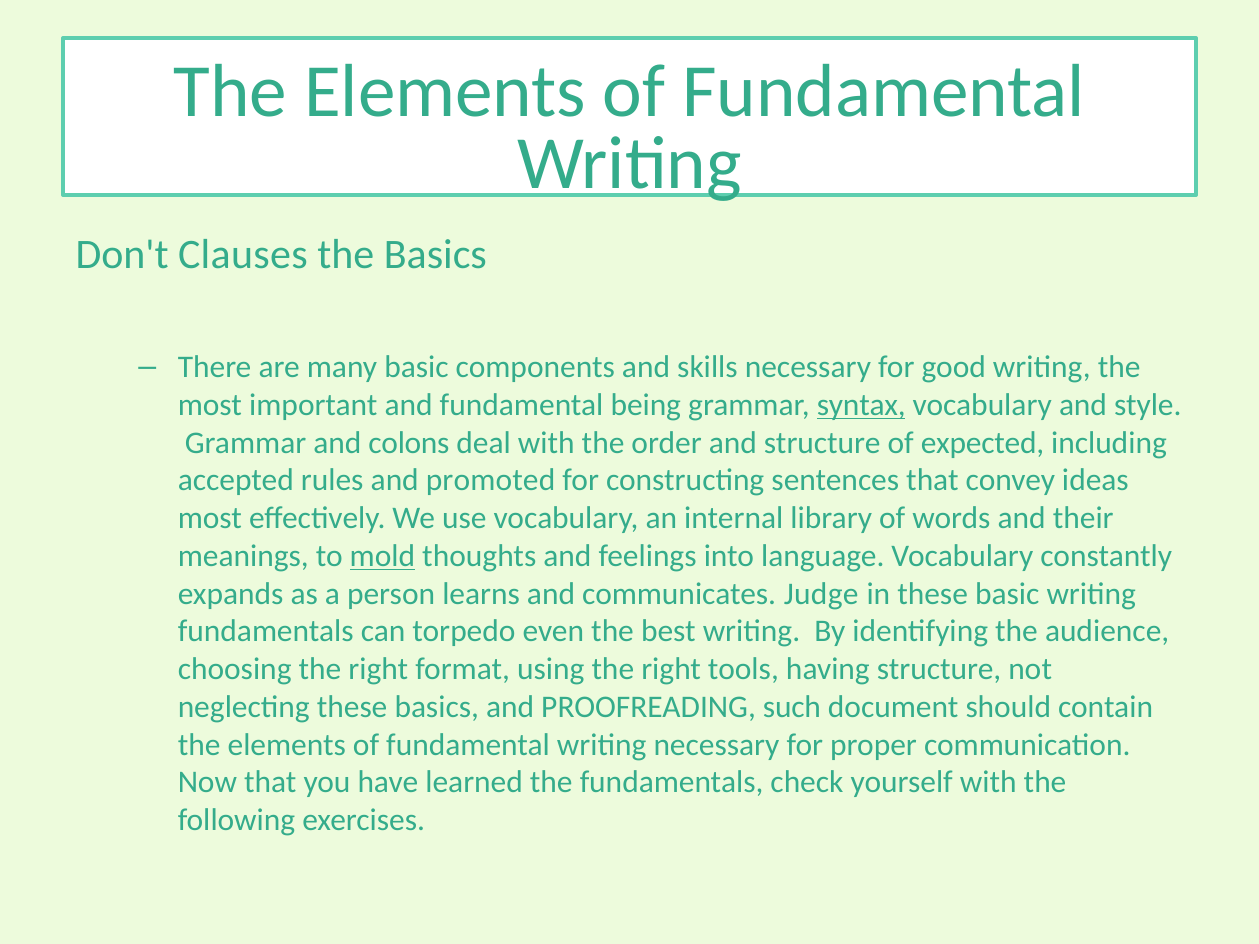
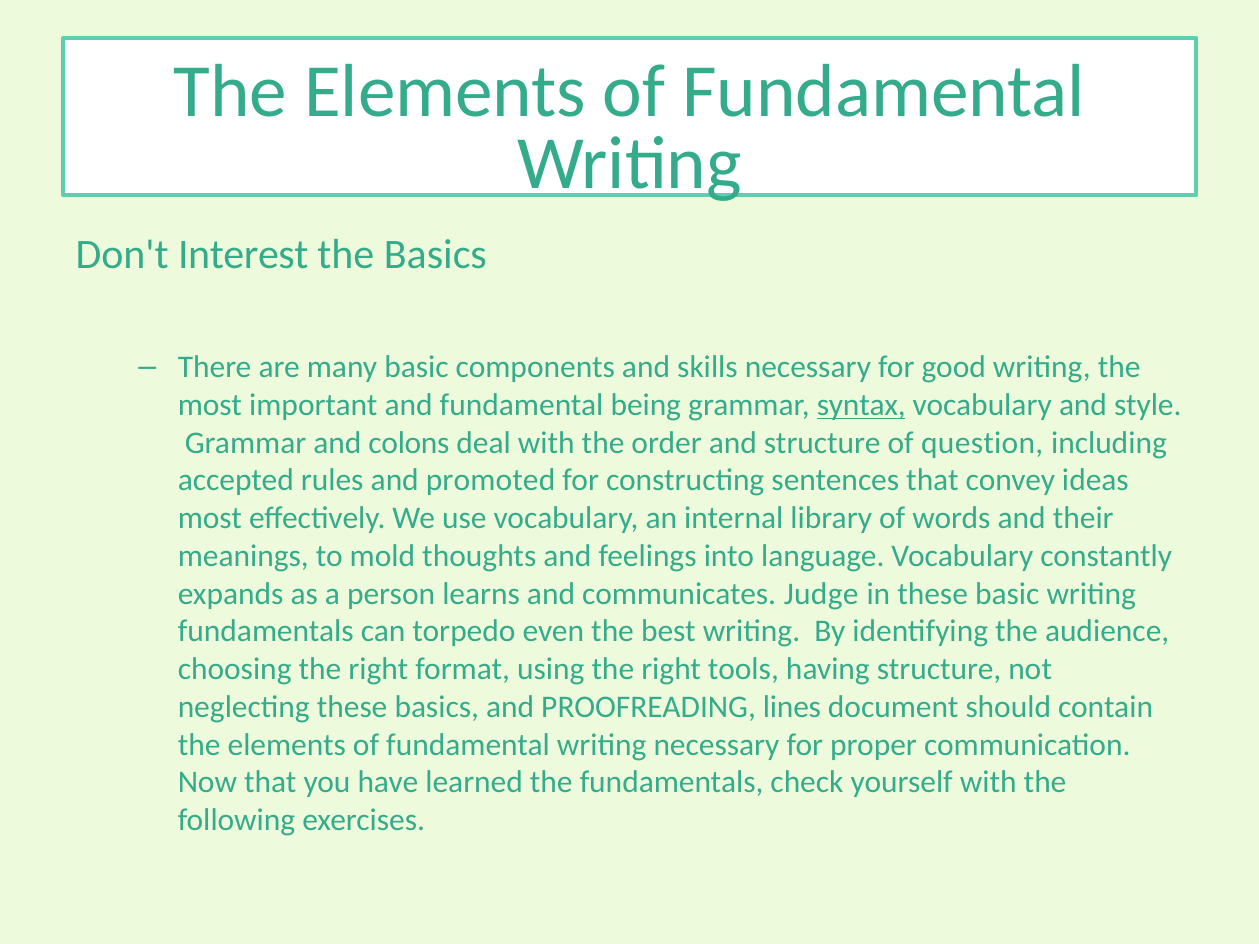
Clauses: Clauses -> Interest (243, 255)
expected: expected -> question (982, 443)
mold underline: present -> none (382, 556)
such: such -> lines (792, 707)
